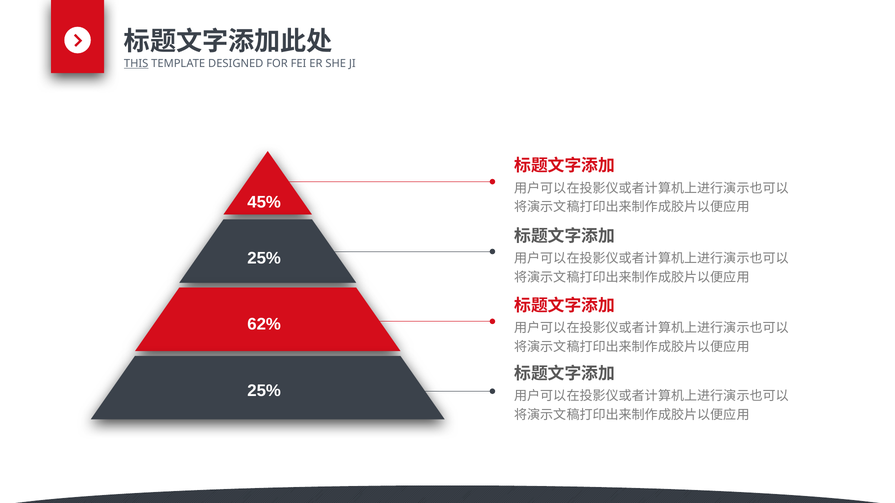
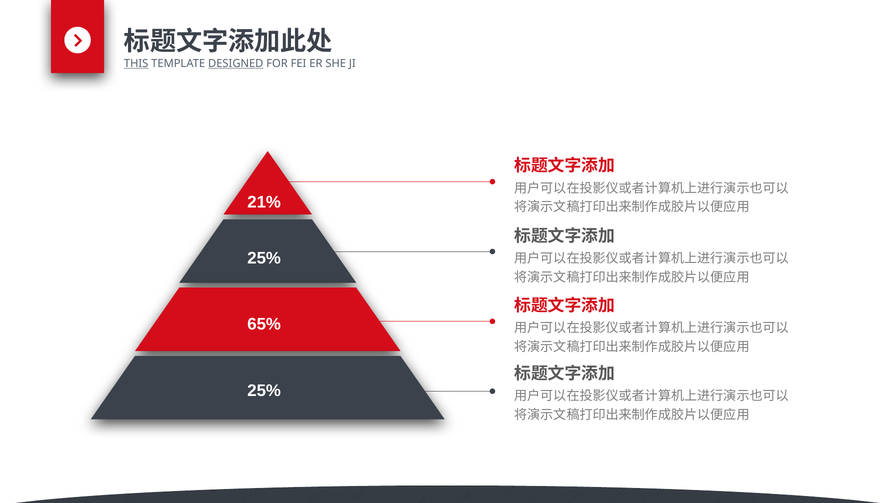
DESIGNED underline: none -> present (236, 64)
45%: 45% -> 21% (264, 202)
62%: 62% -> 65% (264, 325)
